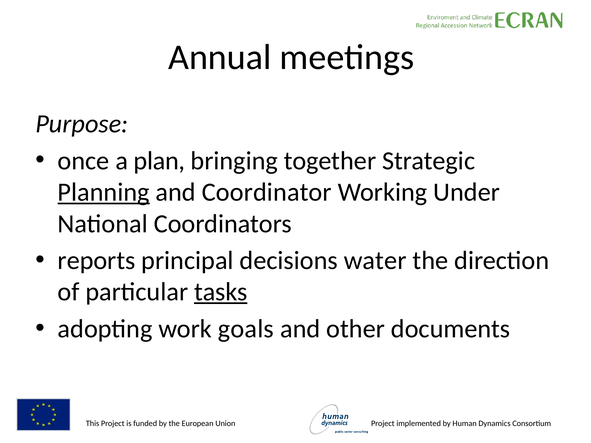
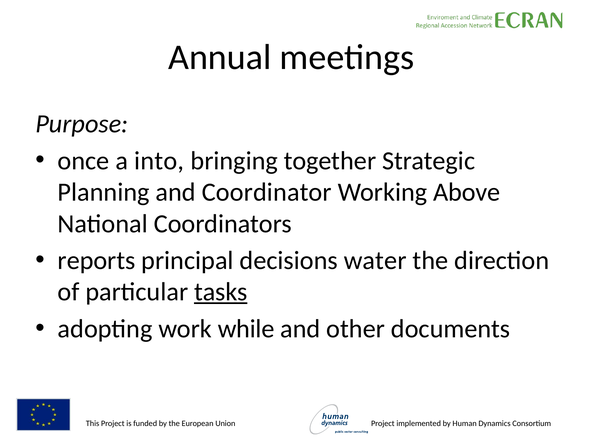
plan: plan -> into (159, 161)
Planning underline: present -> none (104, 192)
Under: Under -> Above (467, 192)
goals: goals -> while (246, 329)
